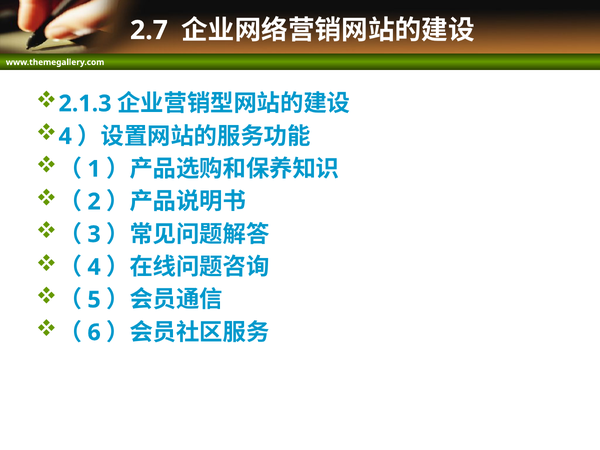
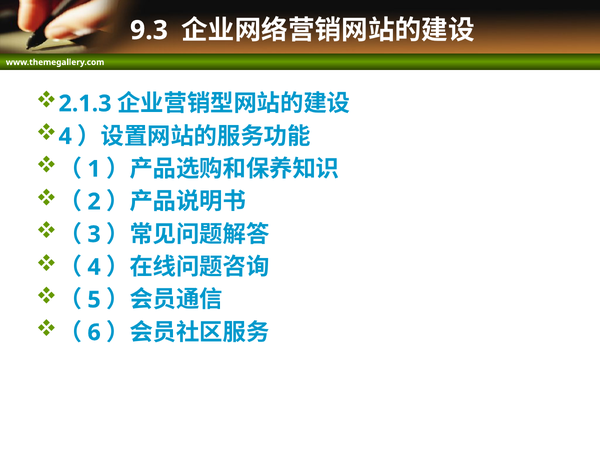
2.7: 2.7 -> 9.3 (149, 30)
